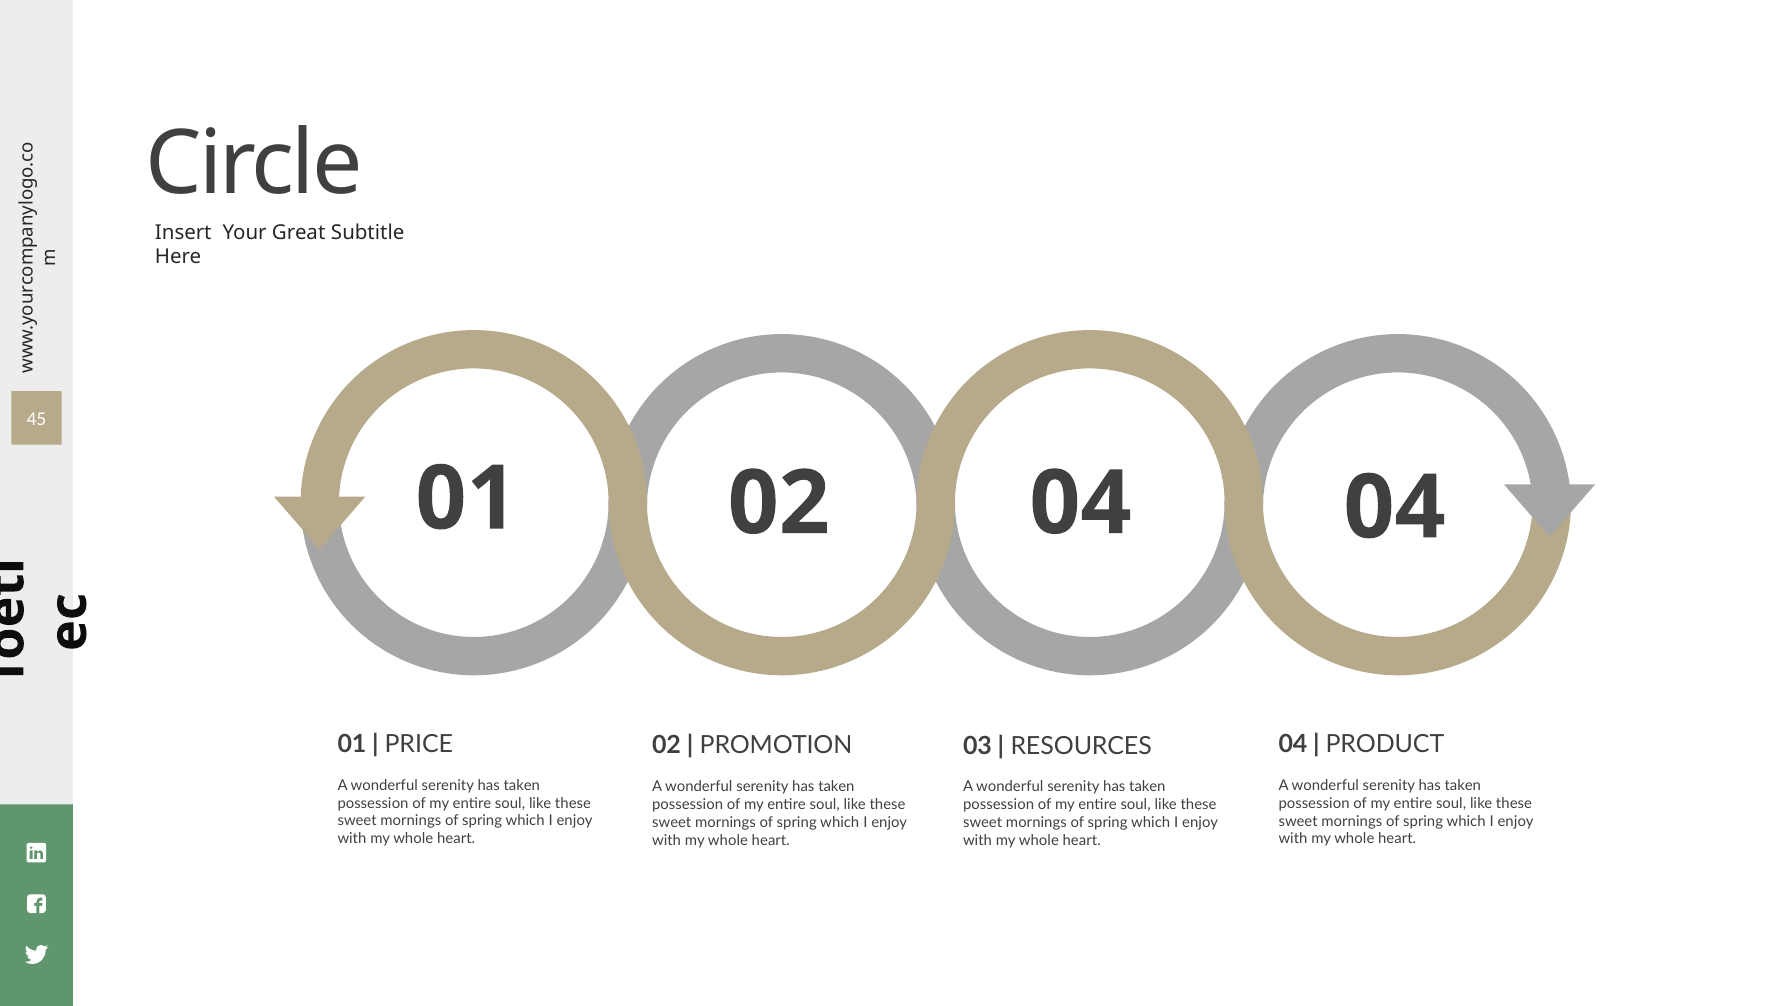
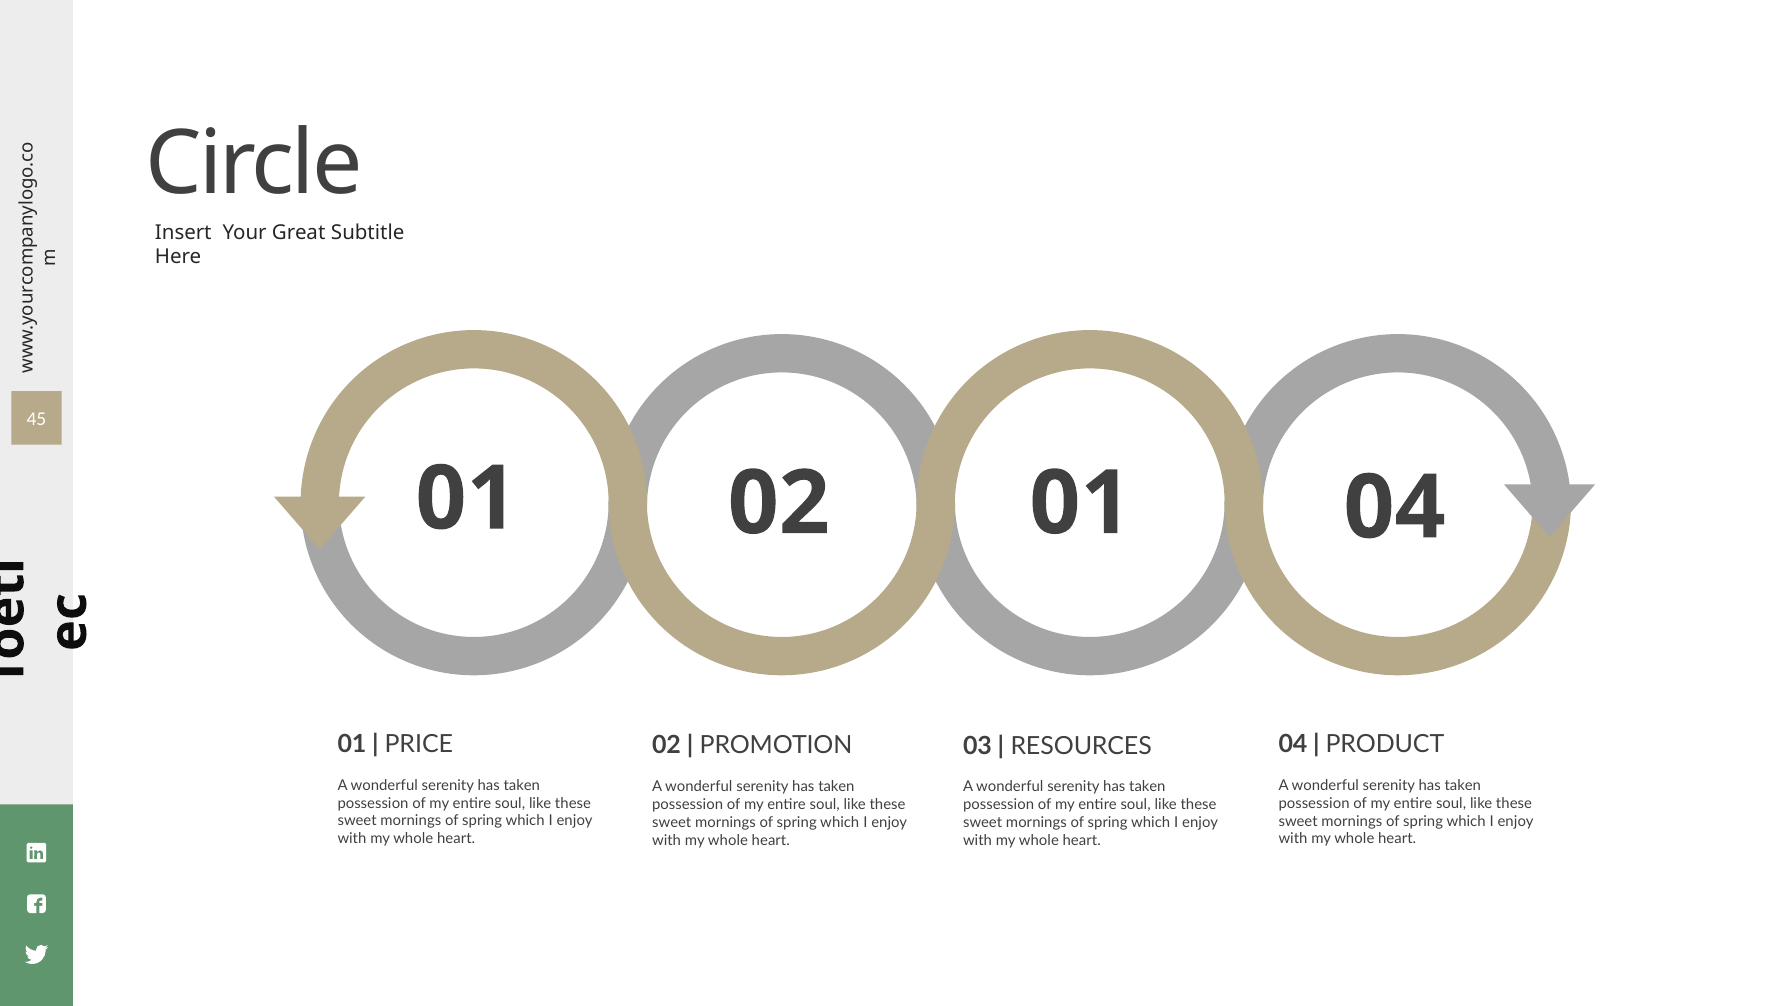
02 04: 04 -> 01 (1080, 504)
